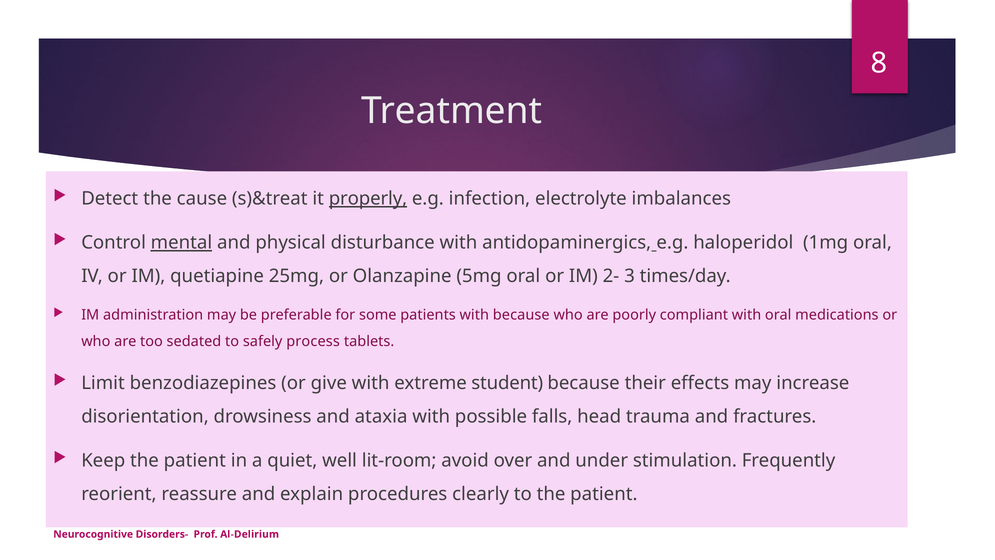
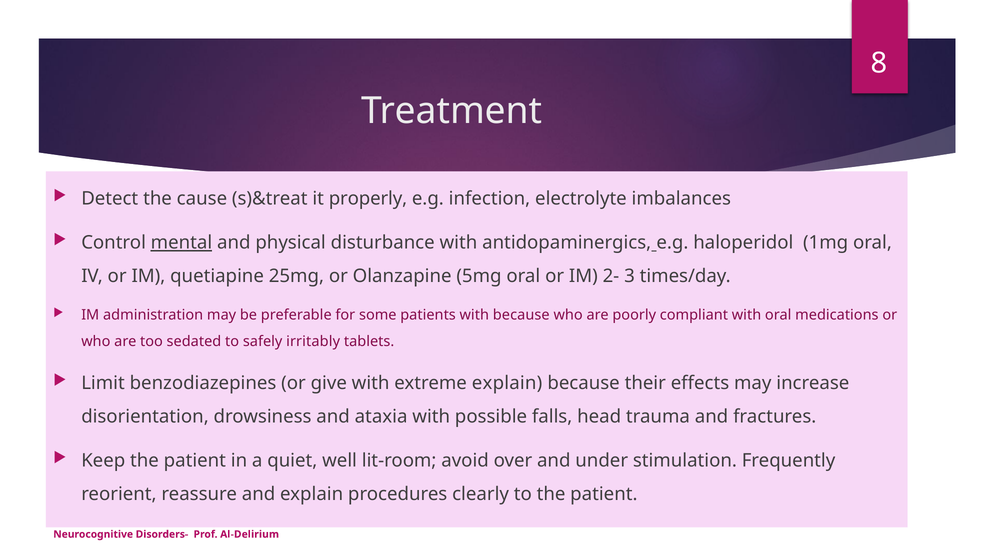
properly underline: present -> none (368, 199)
process: process -> irritably (313, 341)
extreme student: student -> explain (507, 383)
